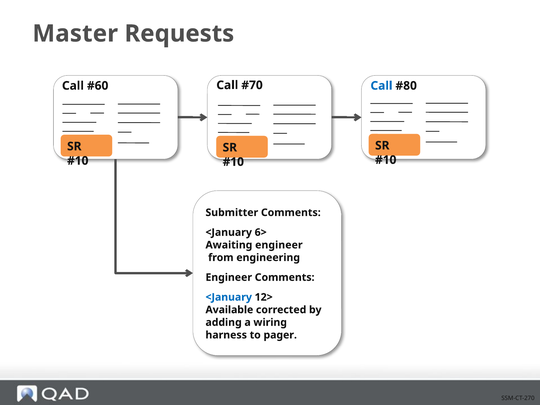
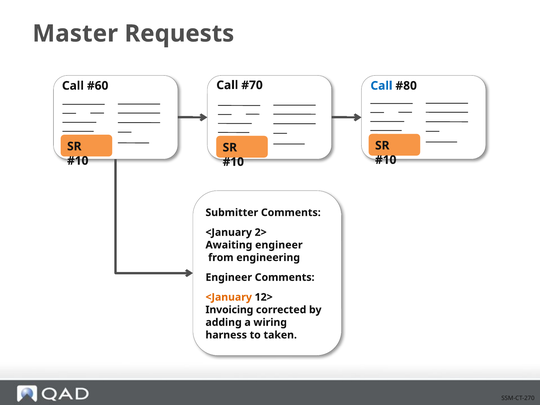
6>: 6> -> 2> (261, 232)
<January colour: blue -> orange (229, 297)
Available: Available -> Invoicing (229, 310)
pager: pager -> taken (280, 335)
